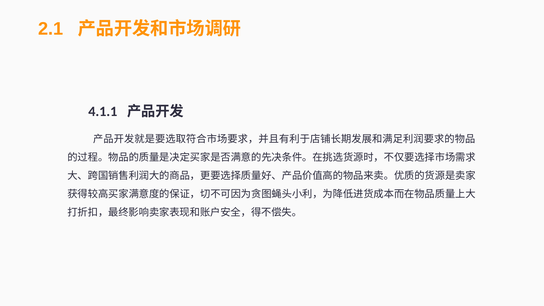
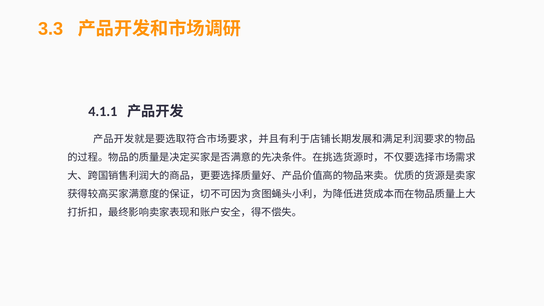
2.1: 2.1 -> 3.3 (51, 29)
